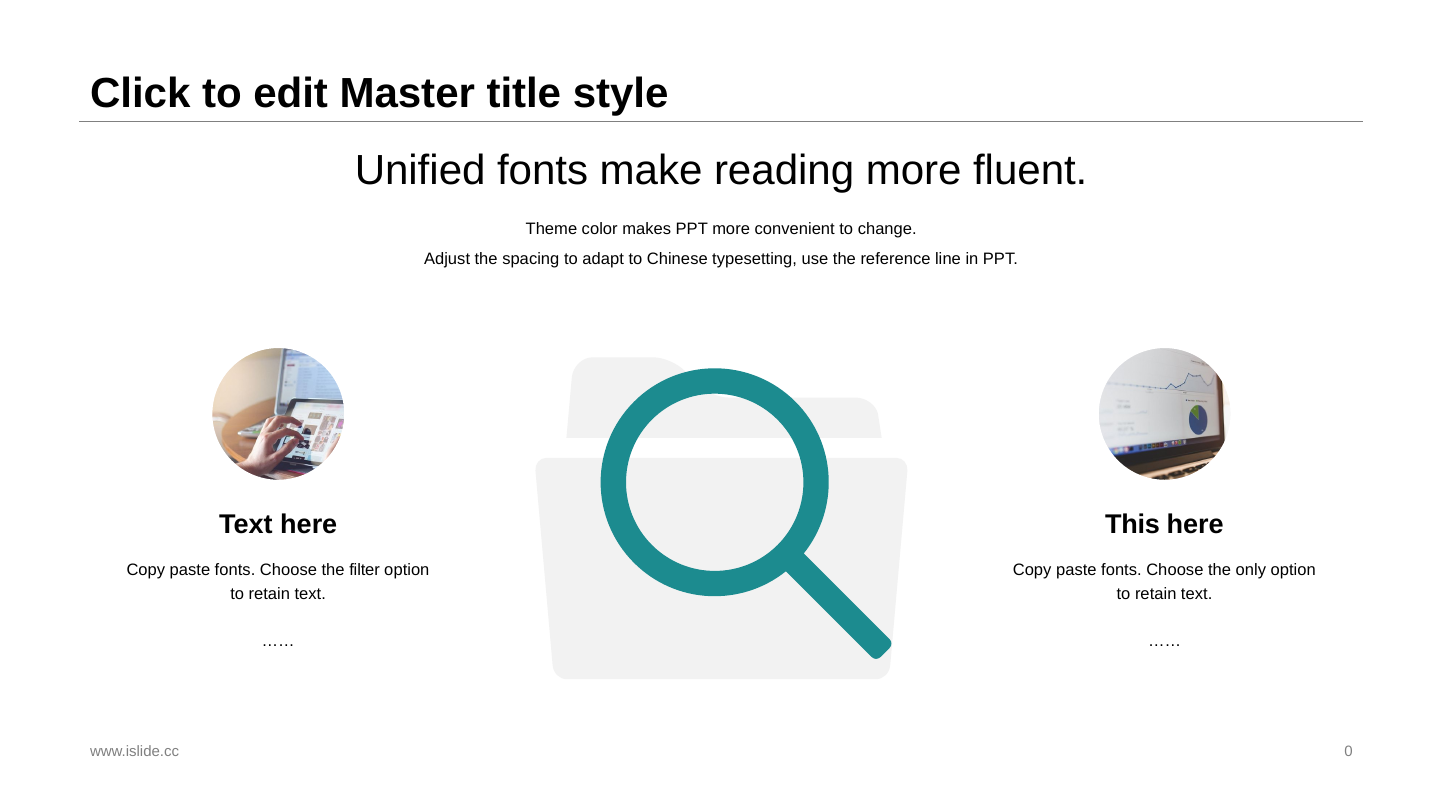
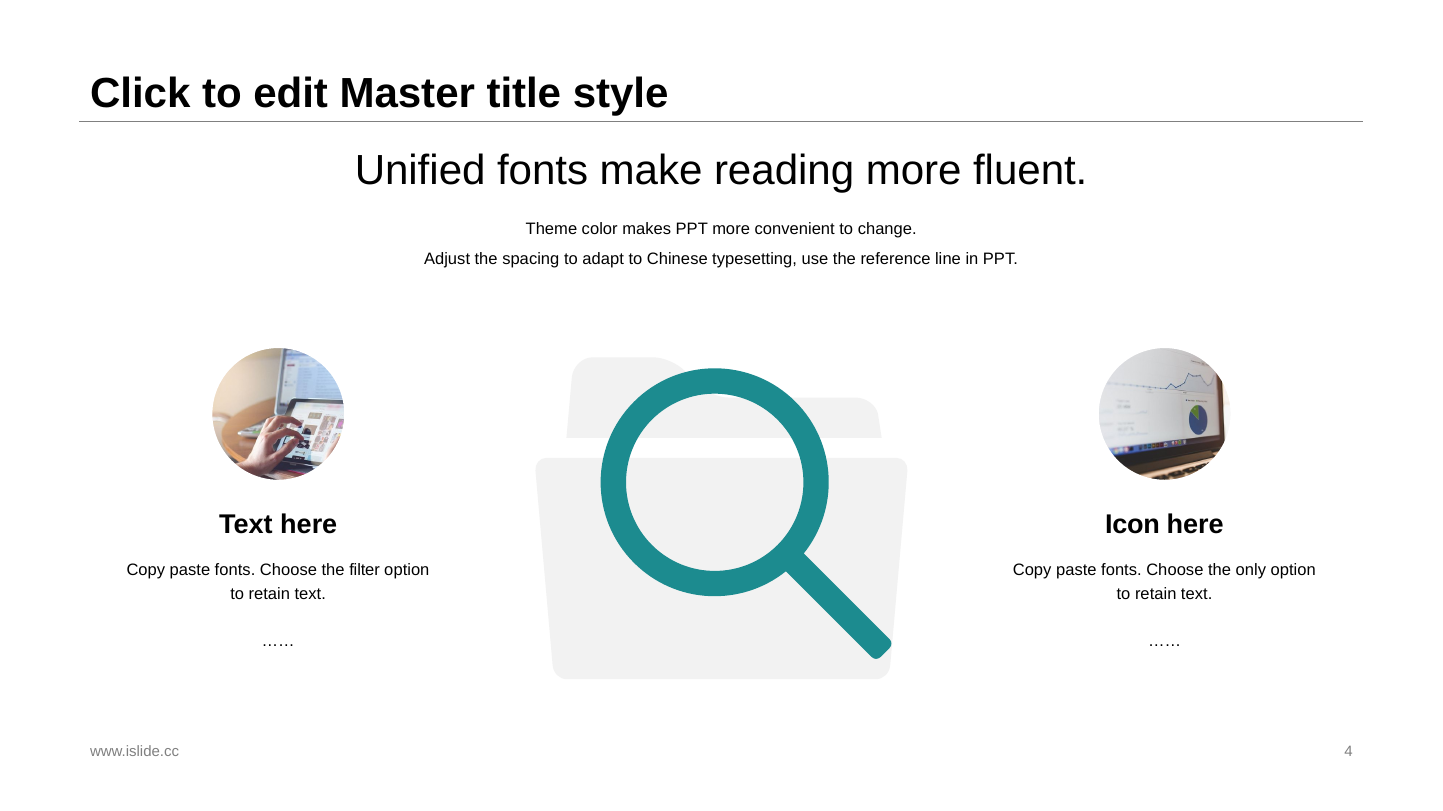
This: This -> Icon (1132, 525)
0: 0 -> 4 (1349, 752)
